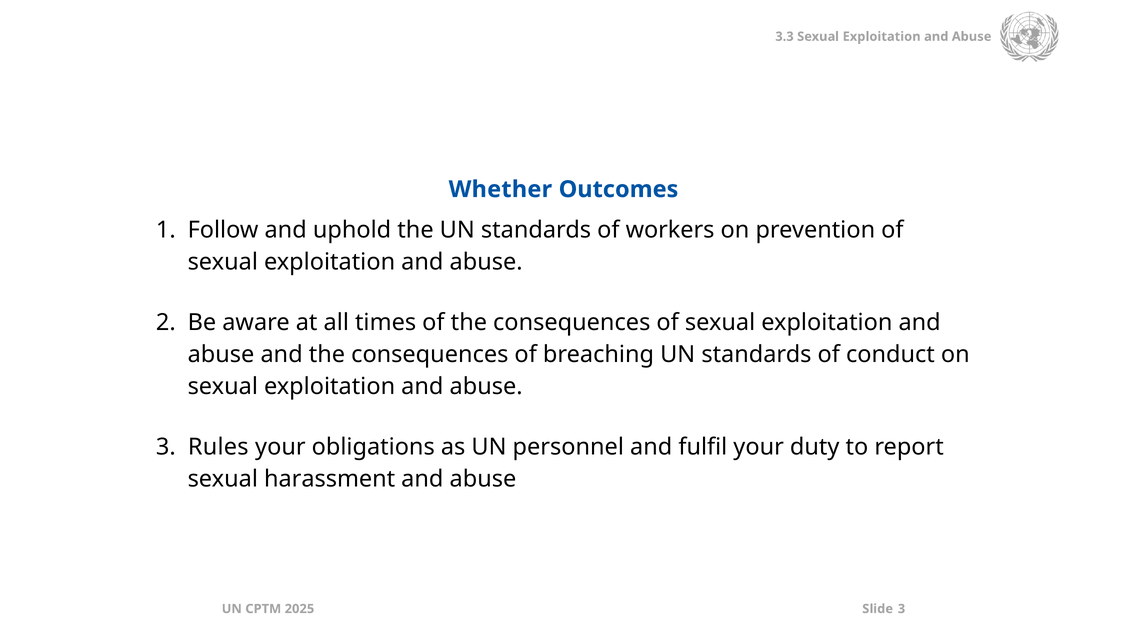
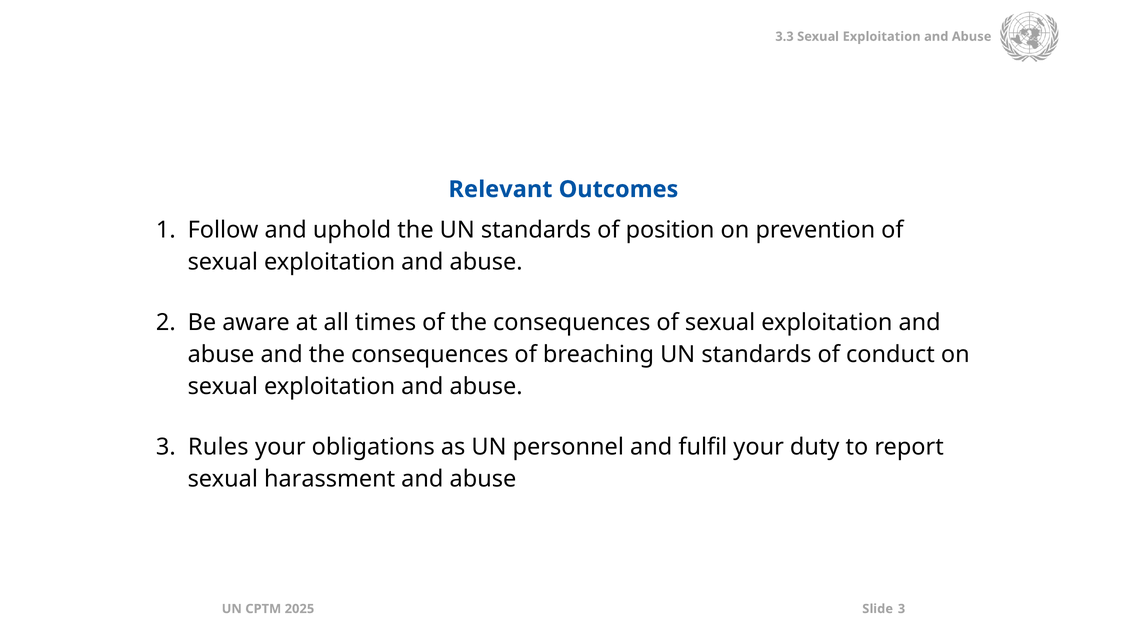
Whether: Whether -> Relevant (500, 189)
workers: workers -> position (670, 230)
